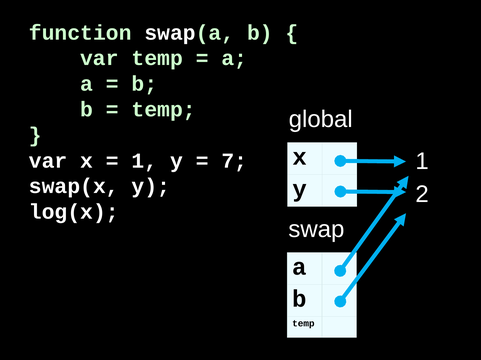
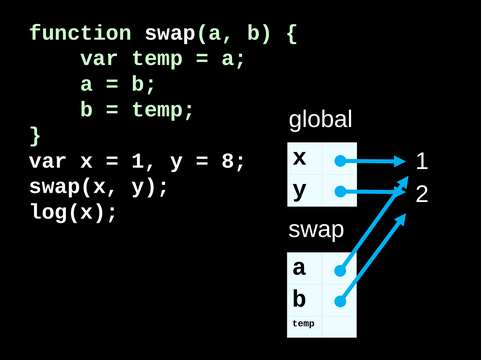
7: 7 -> 8 (234, 161)
